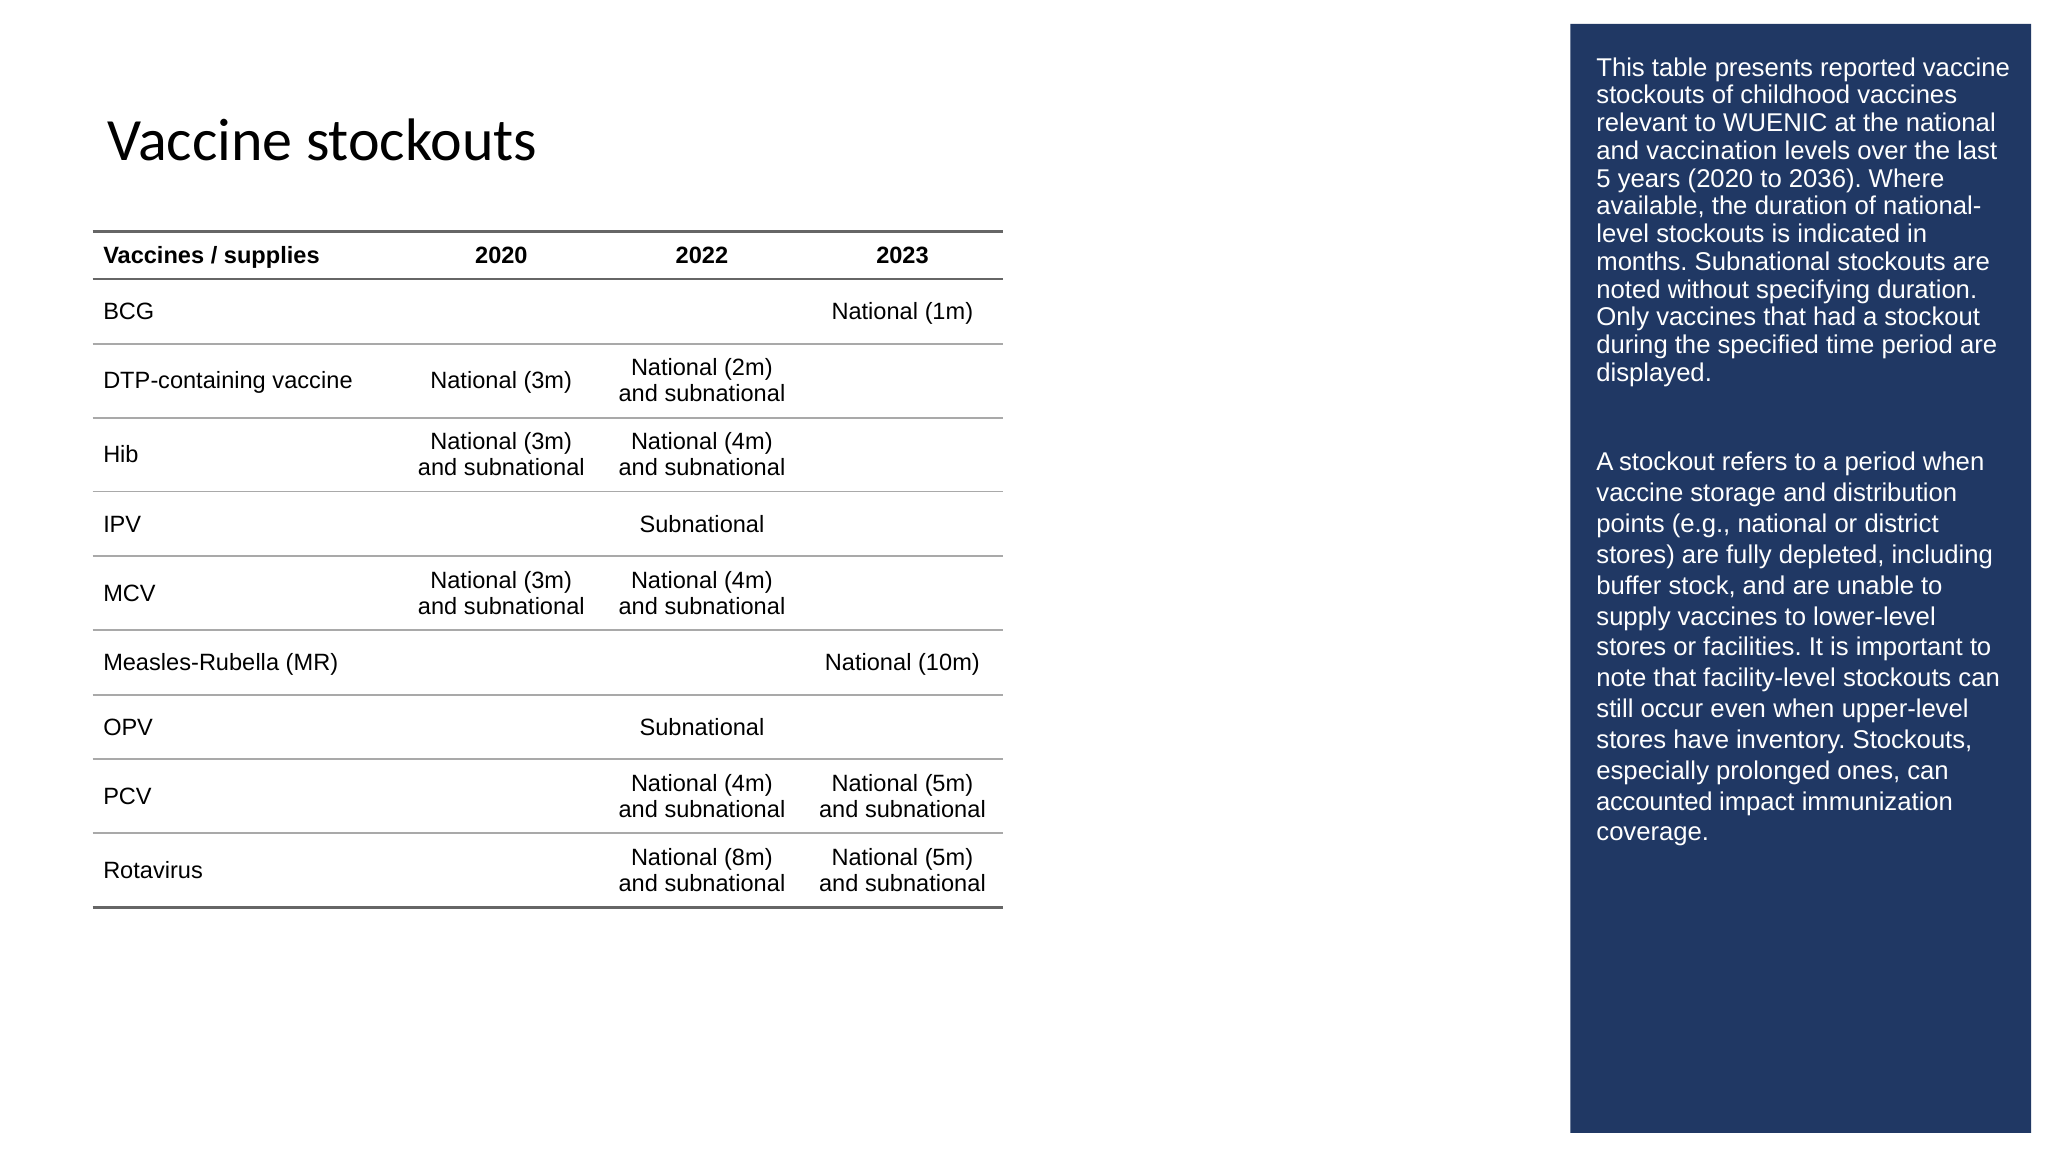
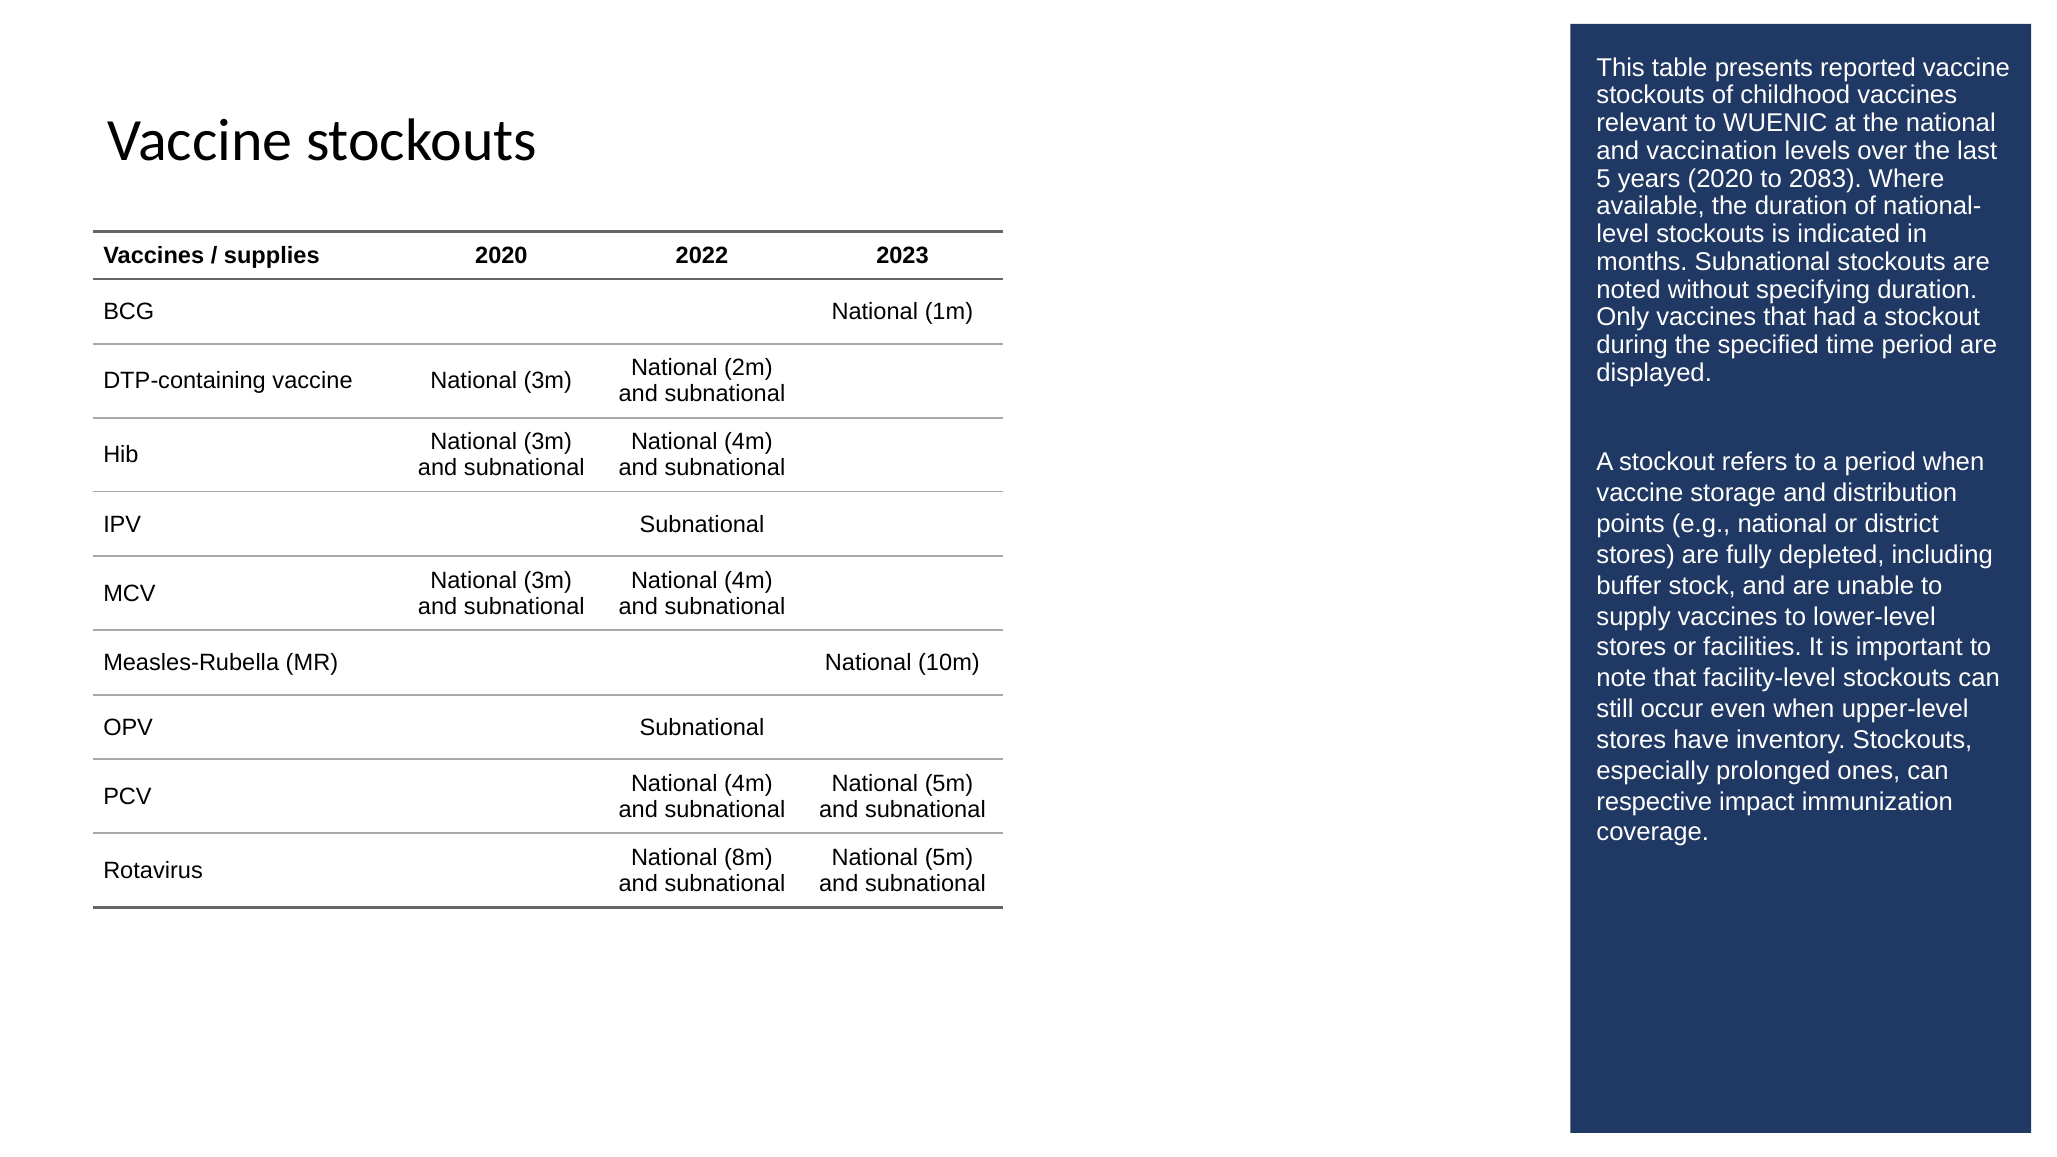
2036: 2036 -> 2083 (1825, 179)
accounted: accounted -> respective (1654, 802)
